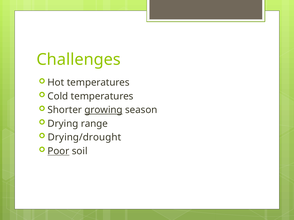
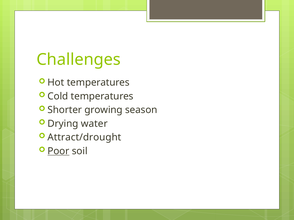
growing underline: present -> none (104, 110)
range: range -> water (94, 124)
Drying/drought: Drying/drought -> Attract/drought (84, 138)
